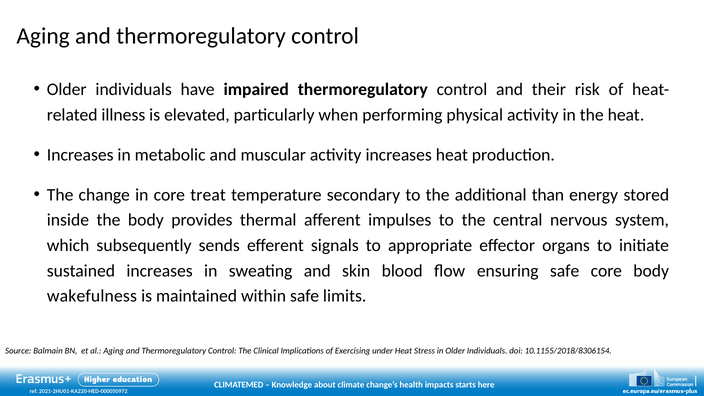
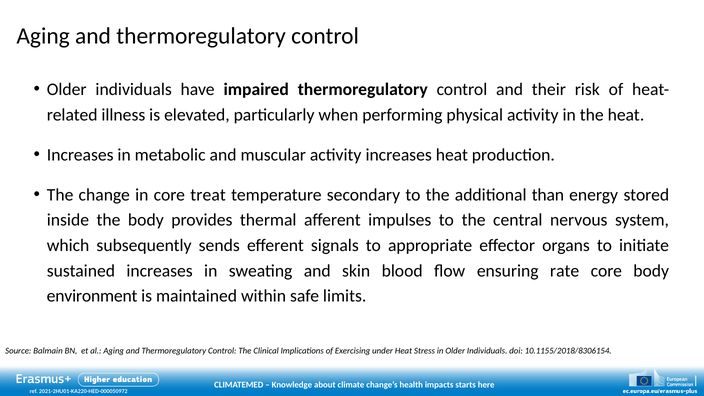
ensuring safe: safe -> rate (565, 271)
wakefulness: wakefulness -> environment (92, 296)
